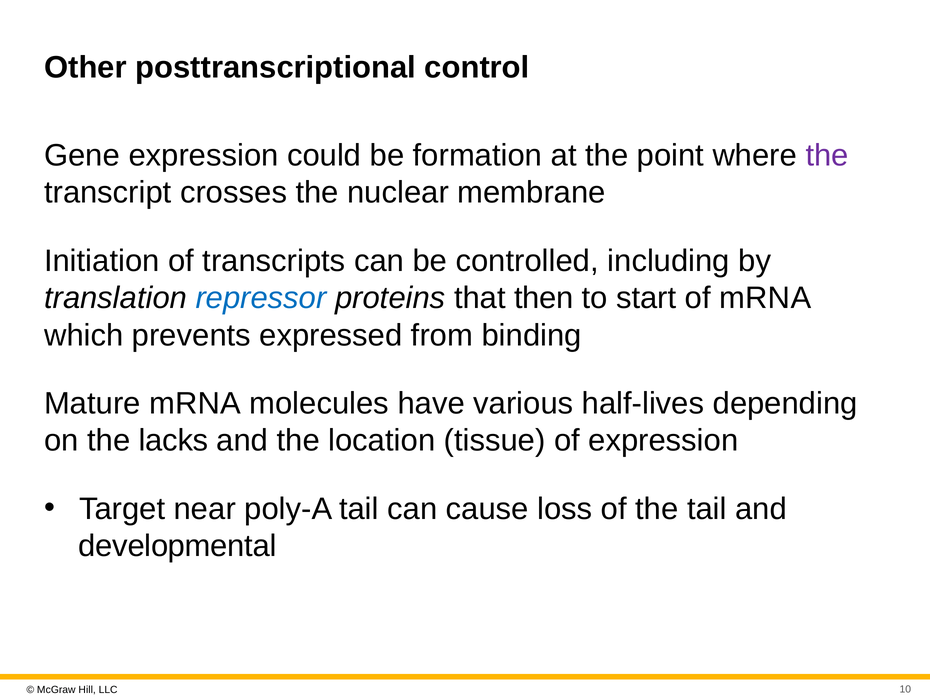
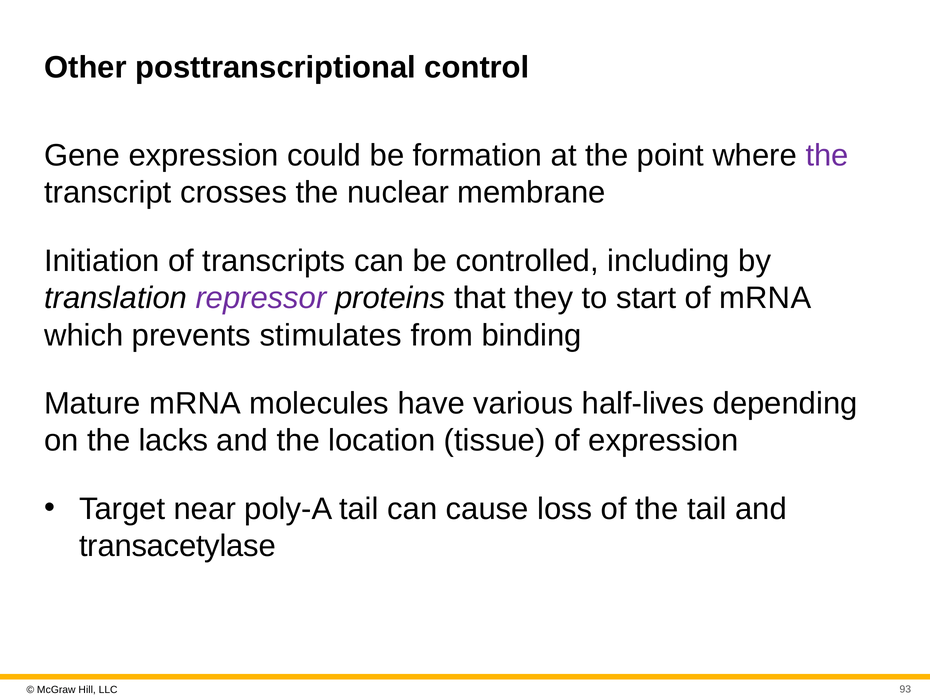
repressor colour: blue -> purple (261, 298)
then: then -> they (544, 298)
expressed: expressed -> stimulates (331, 335)
developmental: developmental -> transacetylase (177, 546)
10: 10 -> 93 (905, 689)
